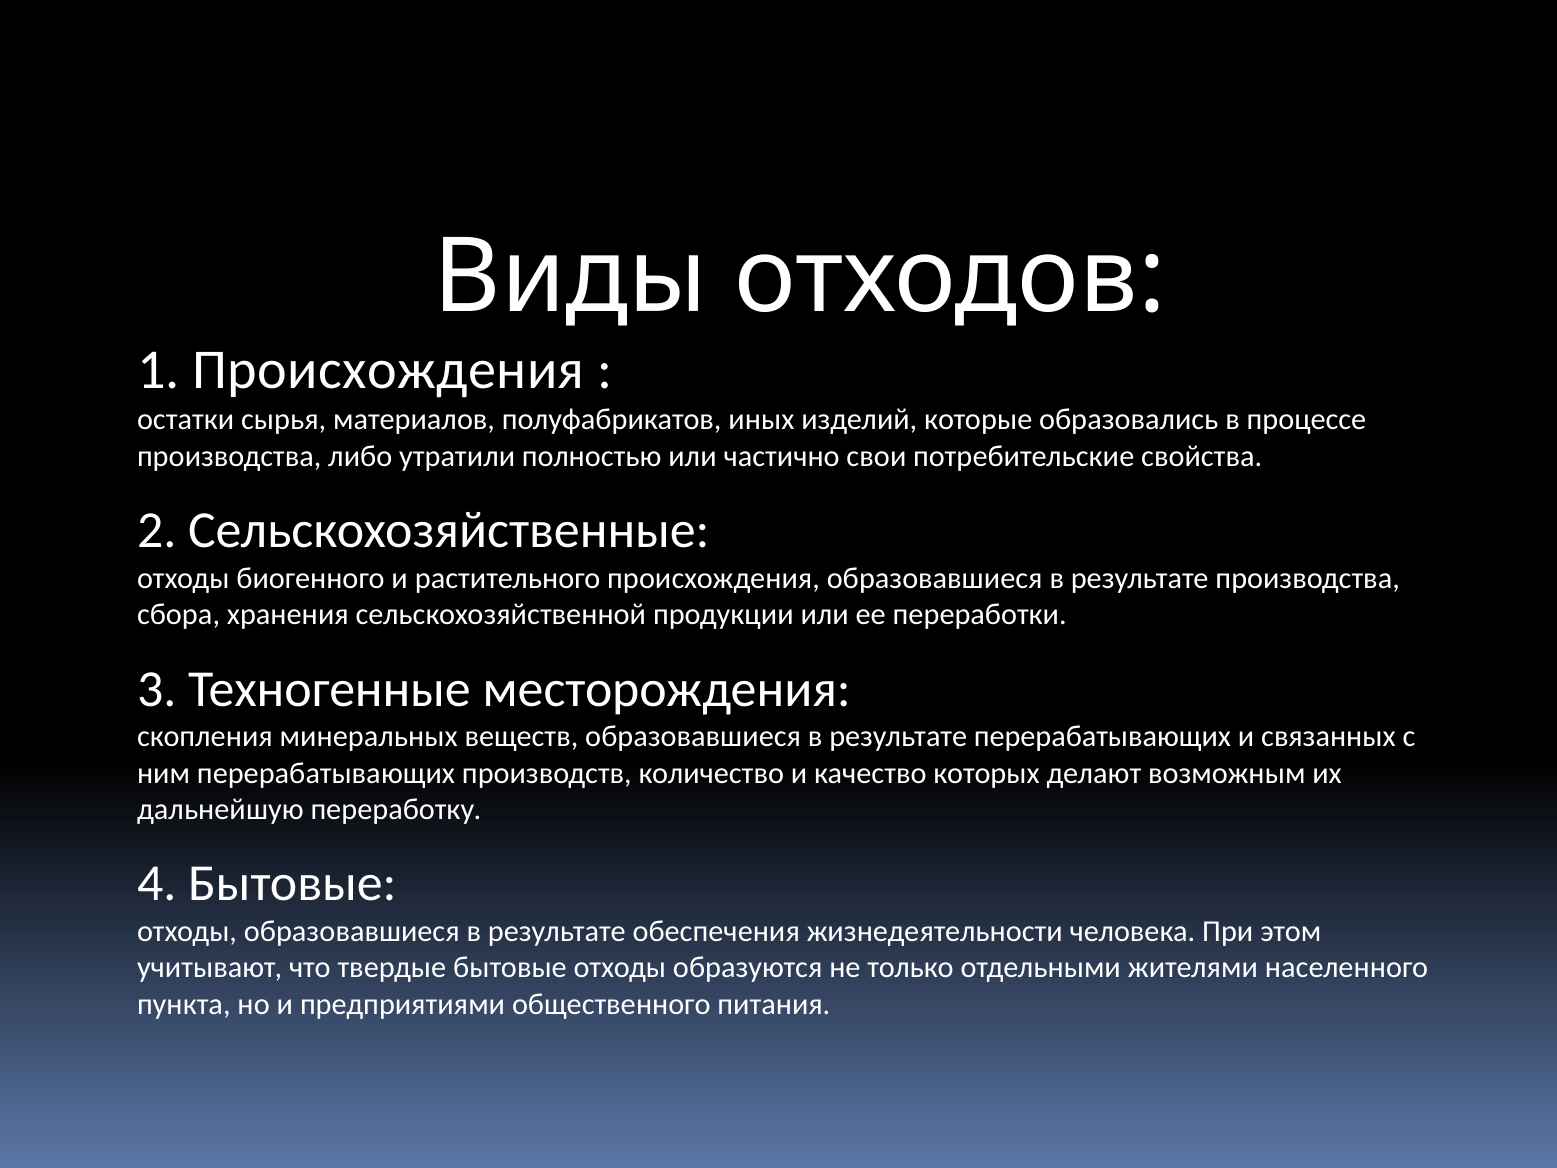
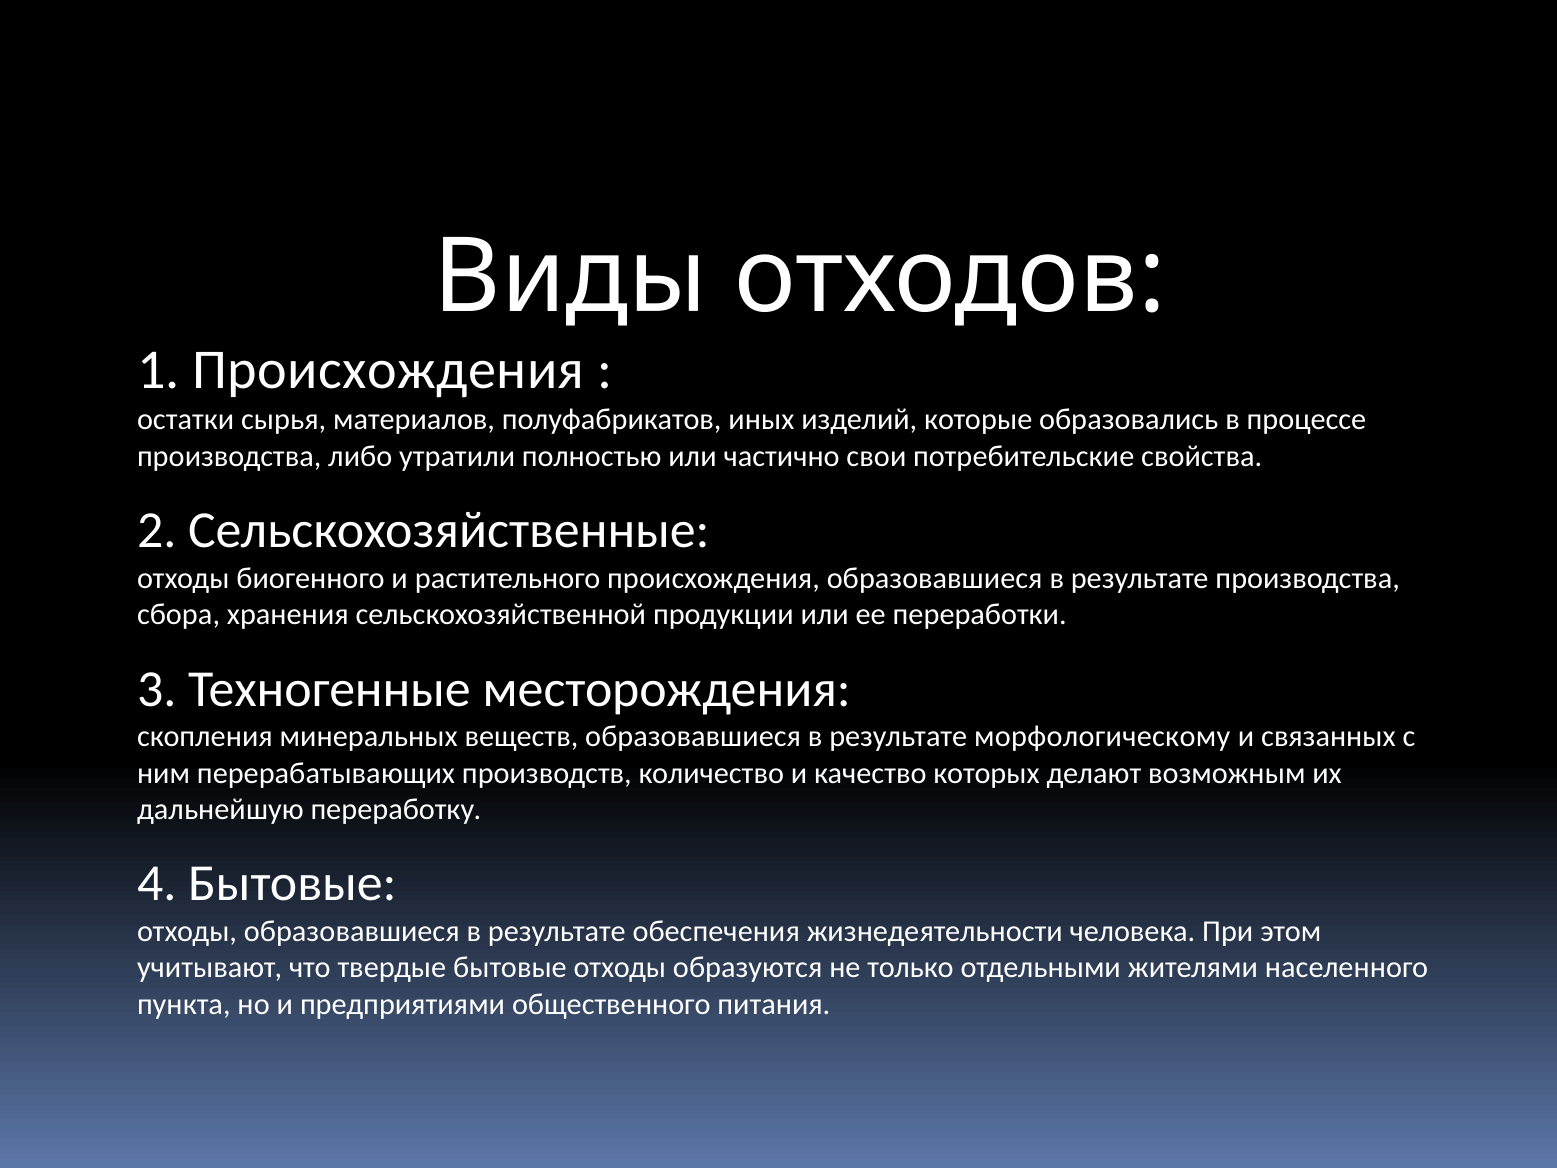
результате перерабатывающих: перерабатывающих -> морфологическому (1102, 737)
